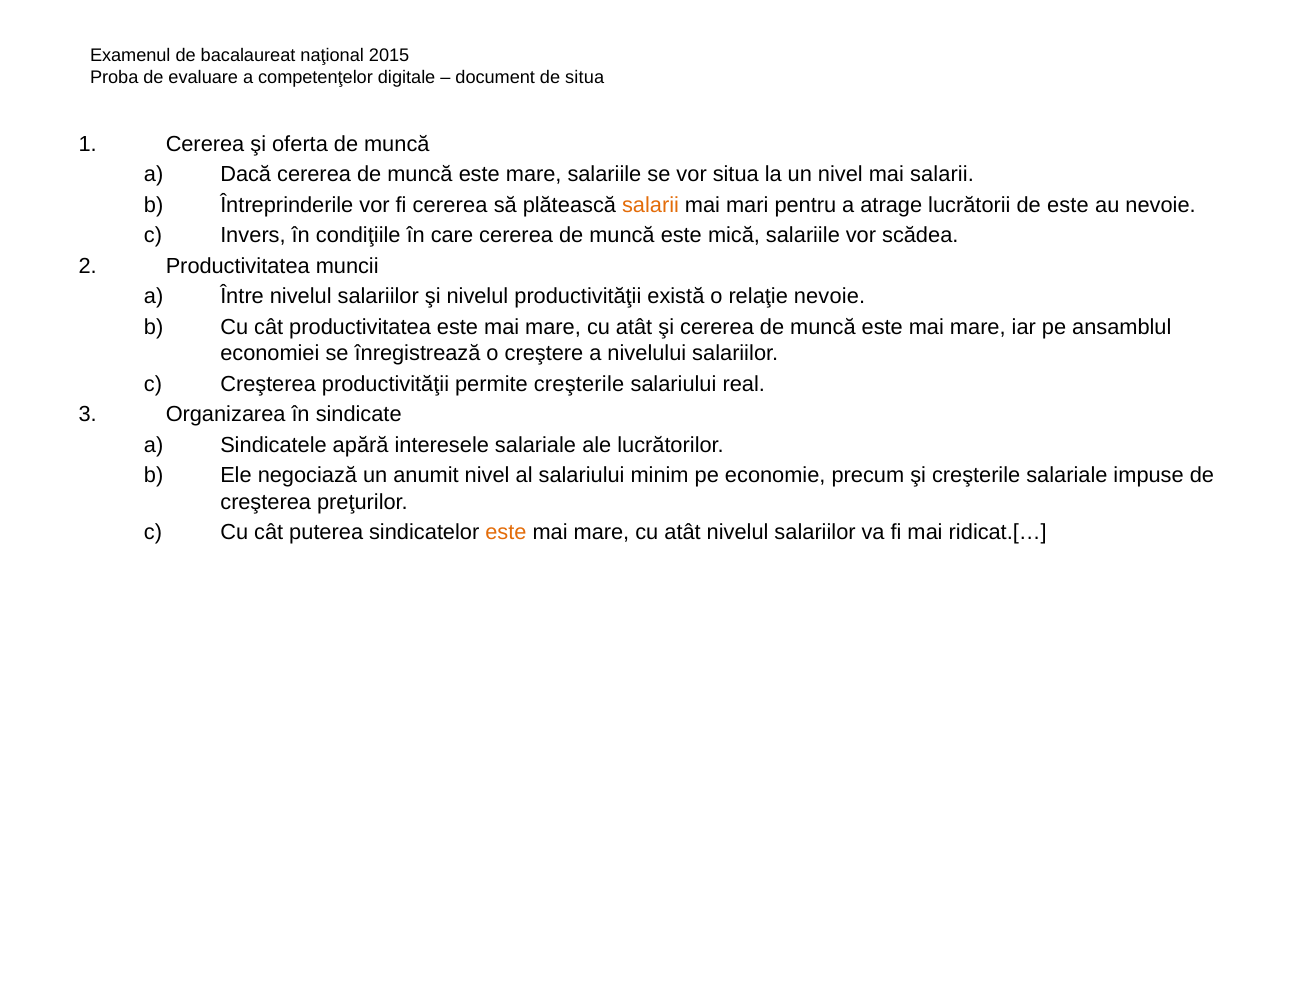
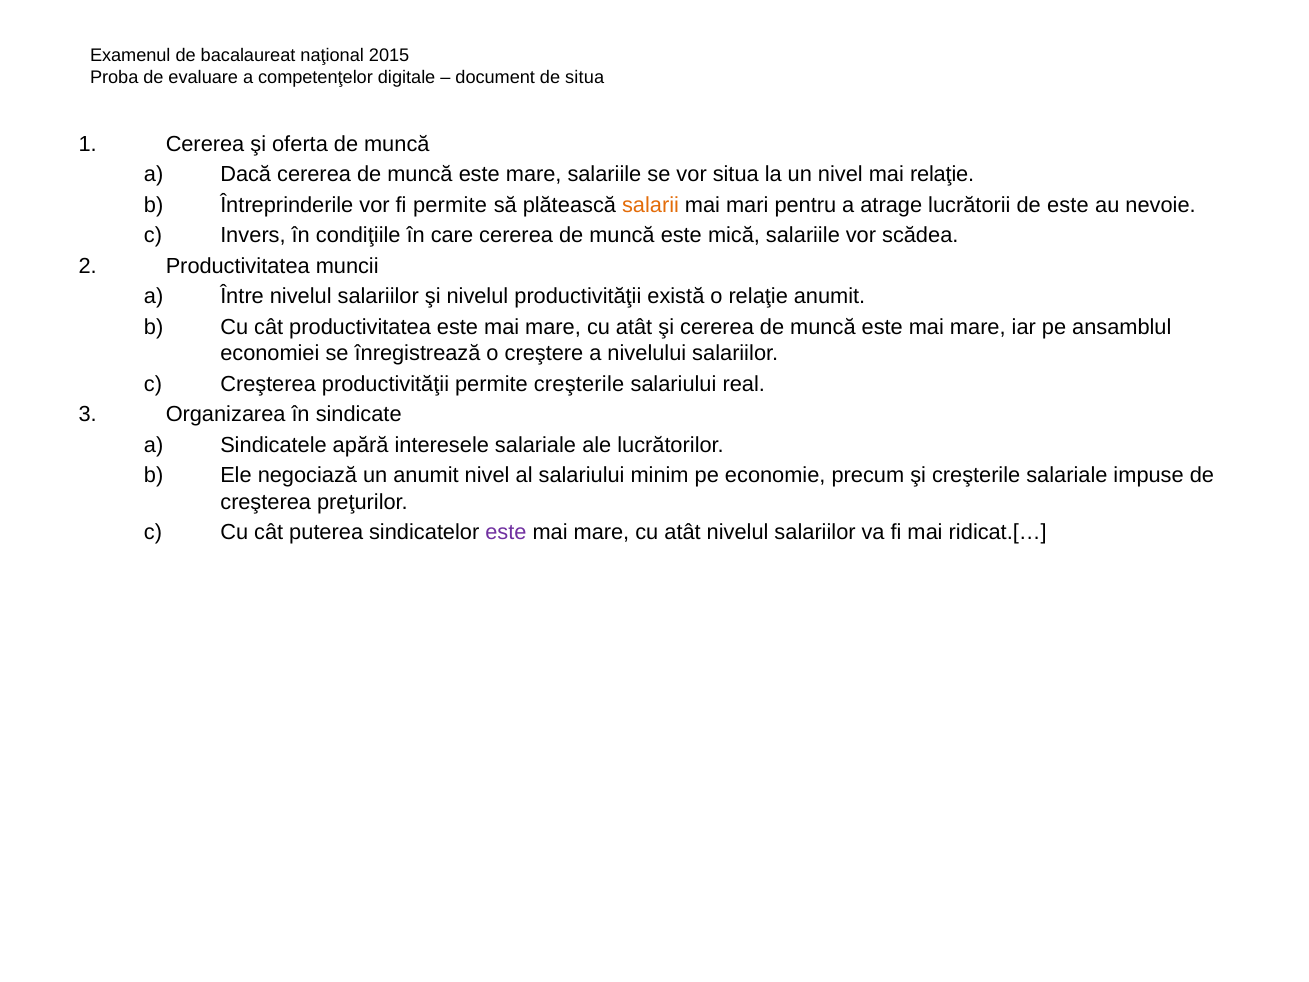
mai salarii: salarii -> relaţie (942, 174)
fi cererea: cererea -> permite (450, 205)
relaţie nevoie: nevoie -> anumit (830, 297)
este colour: orange -> purple (506, 532)
